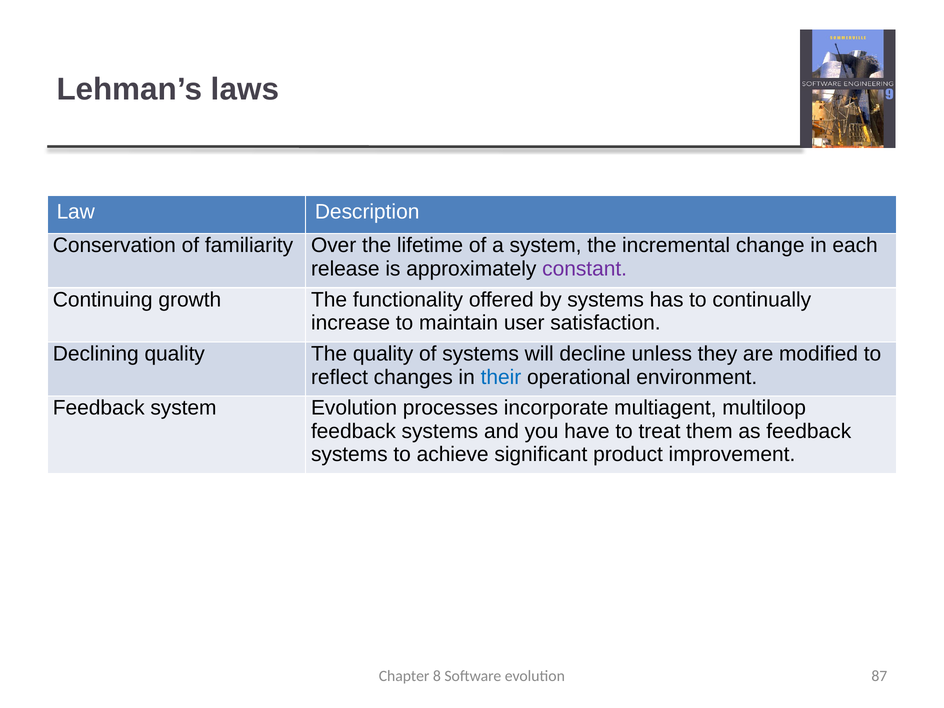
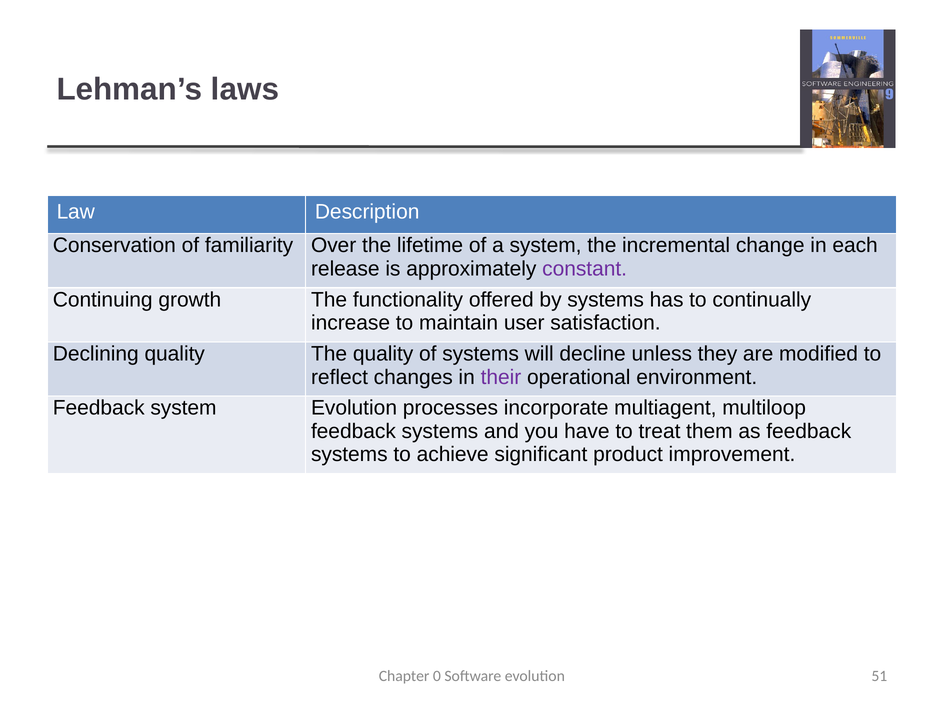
their colour: blue -> purple (501, 377)
8: 8 -> 0 (437, 676)
87: 87 -> 51 (879, 676)
